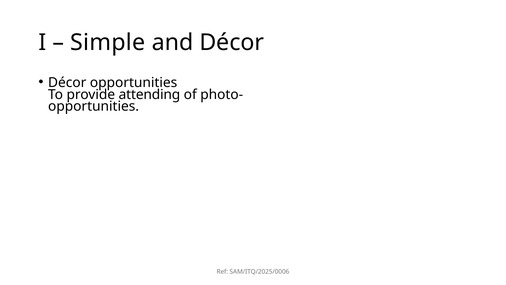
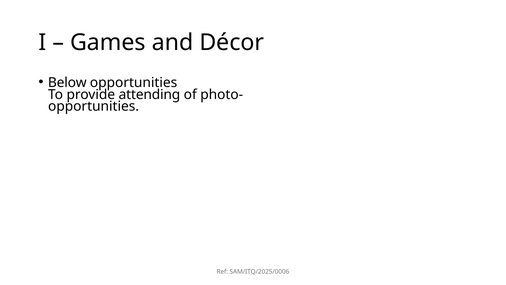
Simple: Simple -> Games (108, 43)
Décor: Décor -> Below (67, 83)
